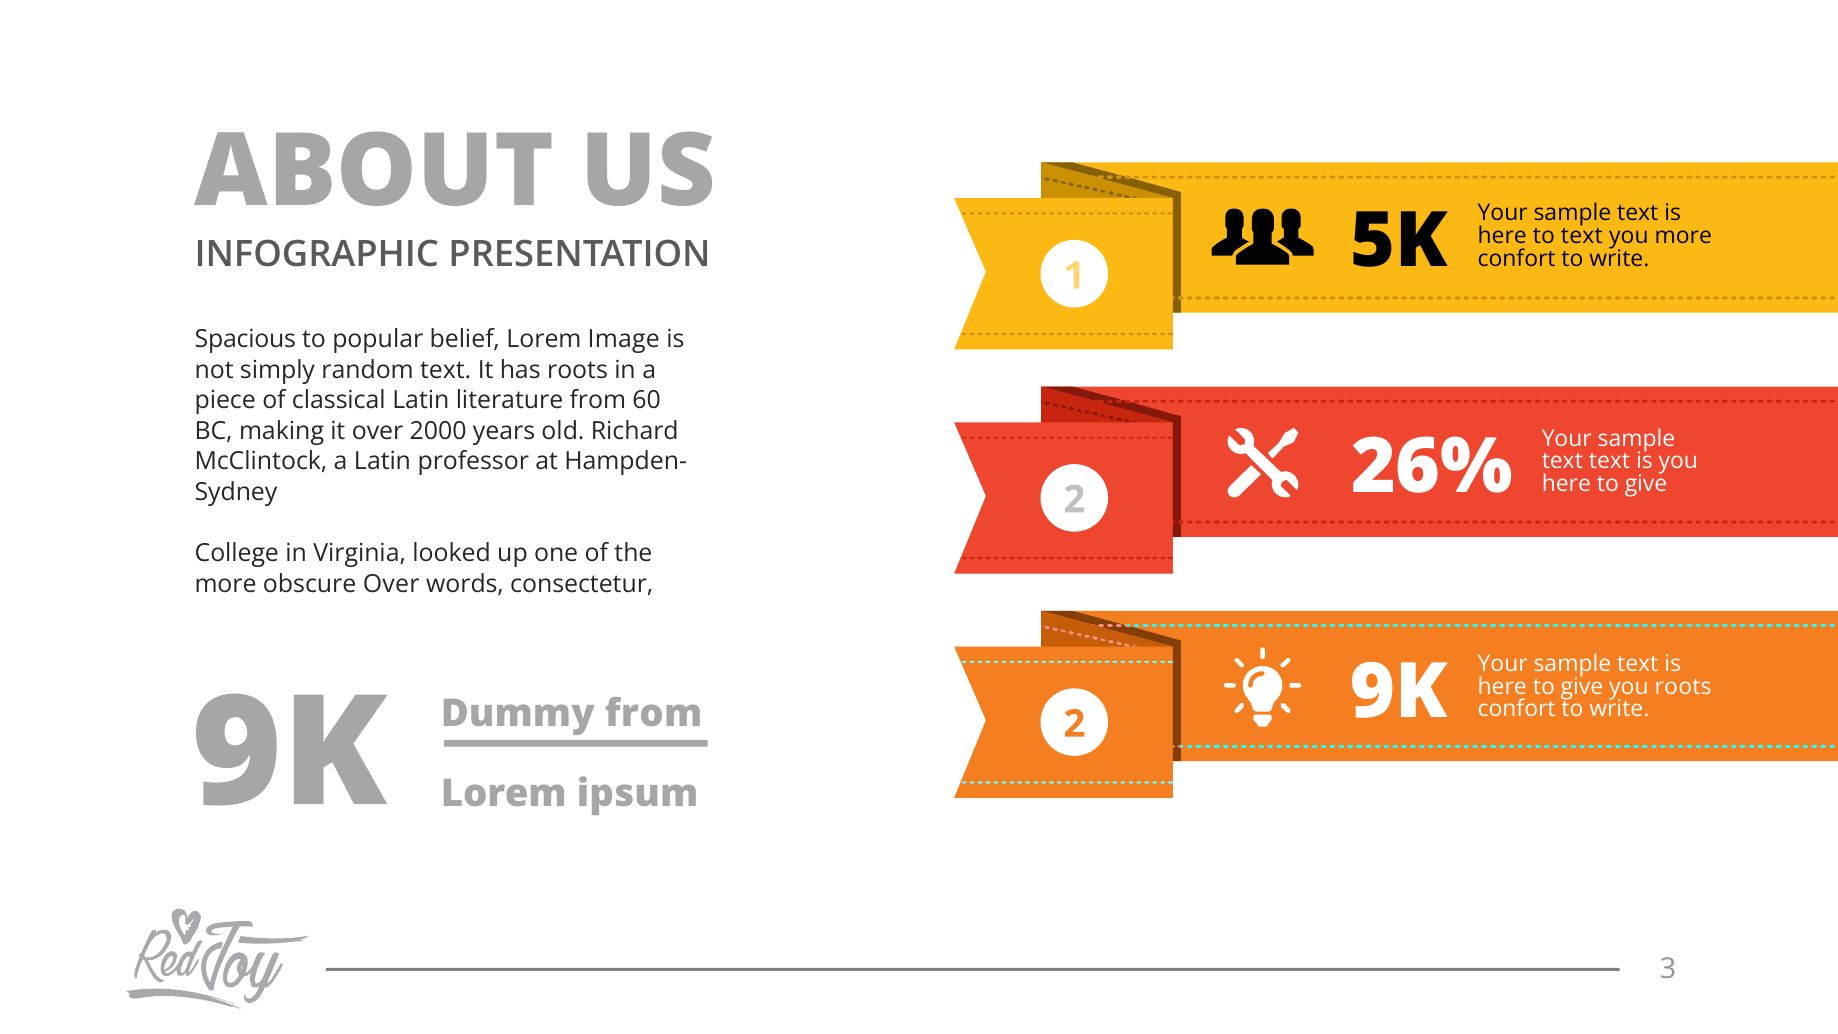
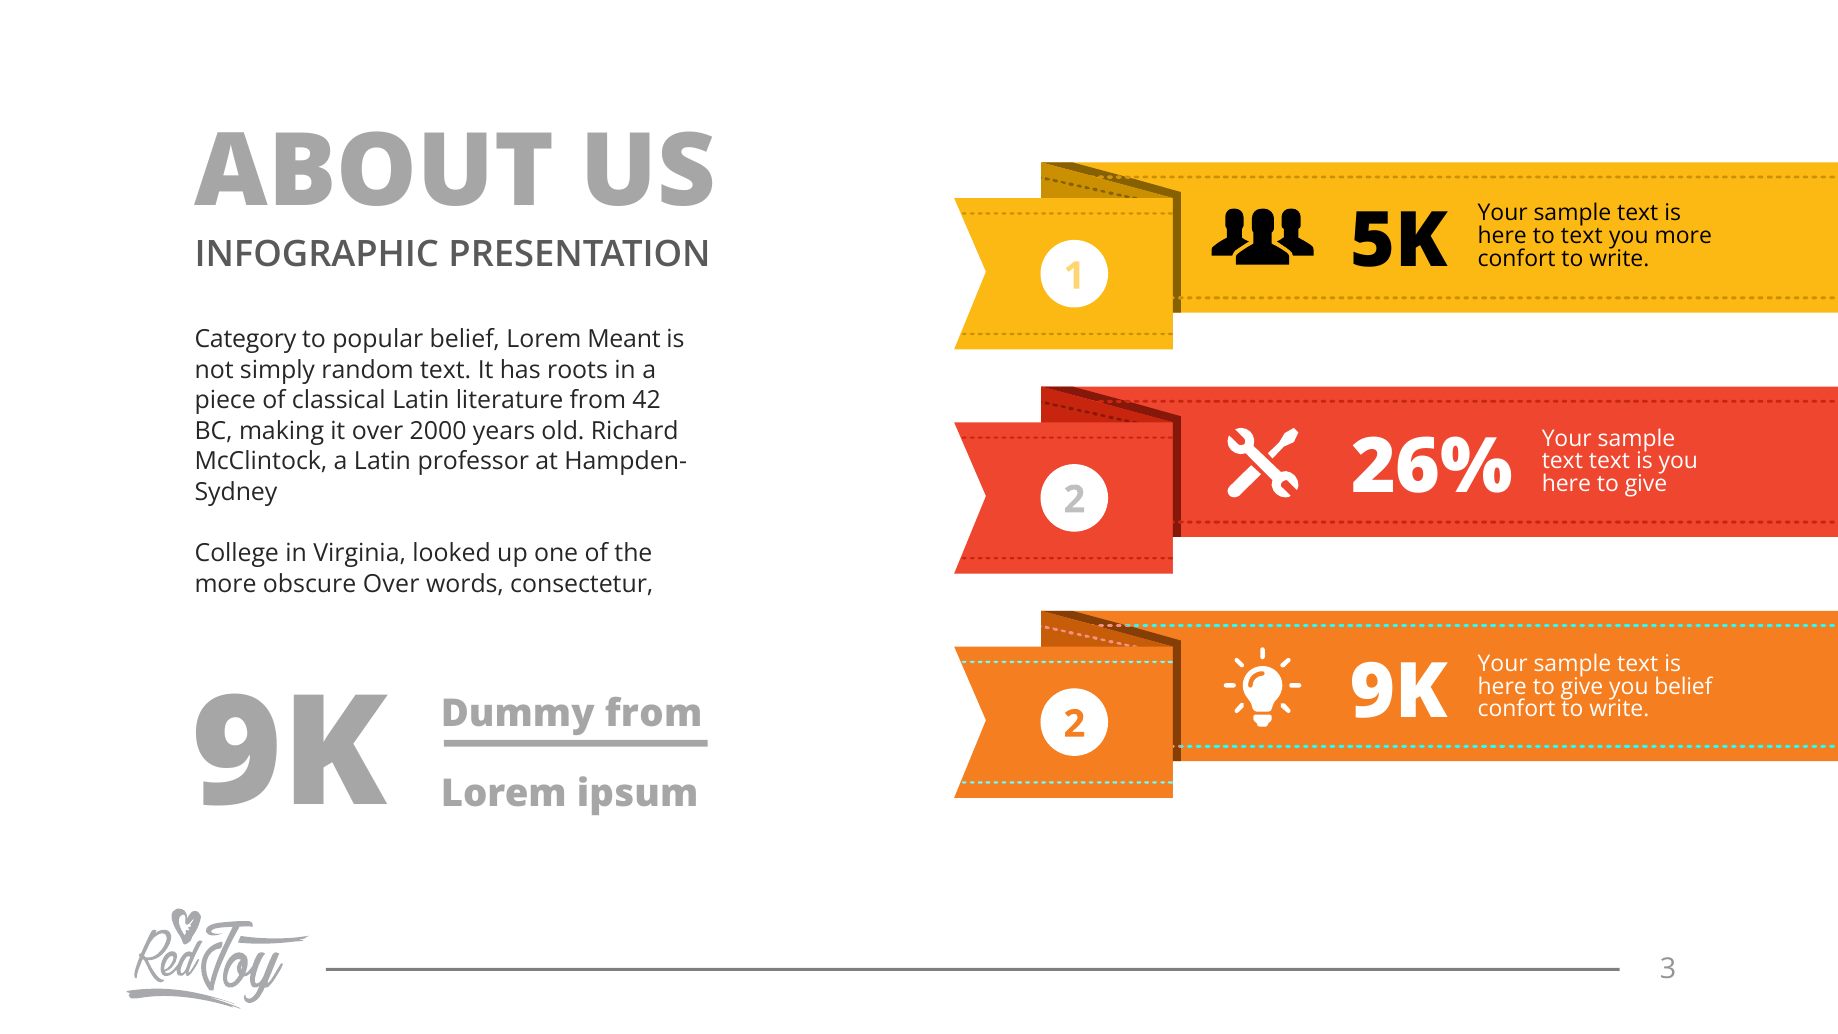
Spacious: Spacious -> Category (245, 339)
Image: Image -> Meant (624, 339)
60: 60 -> 42 (647, 400)
you roots: roots -> belief (1683, 686)
